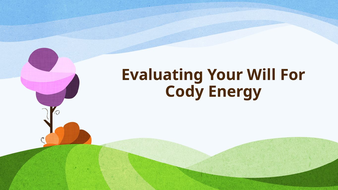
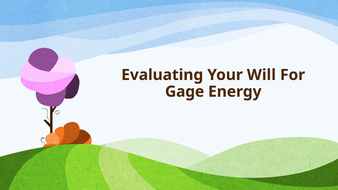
Cody: Cody -> Gage (185, 92)
